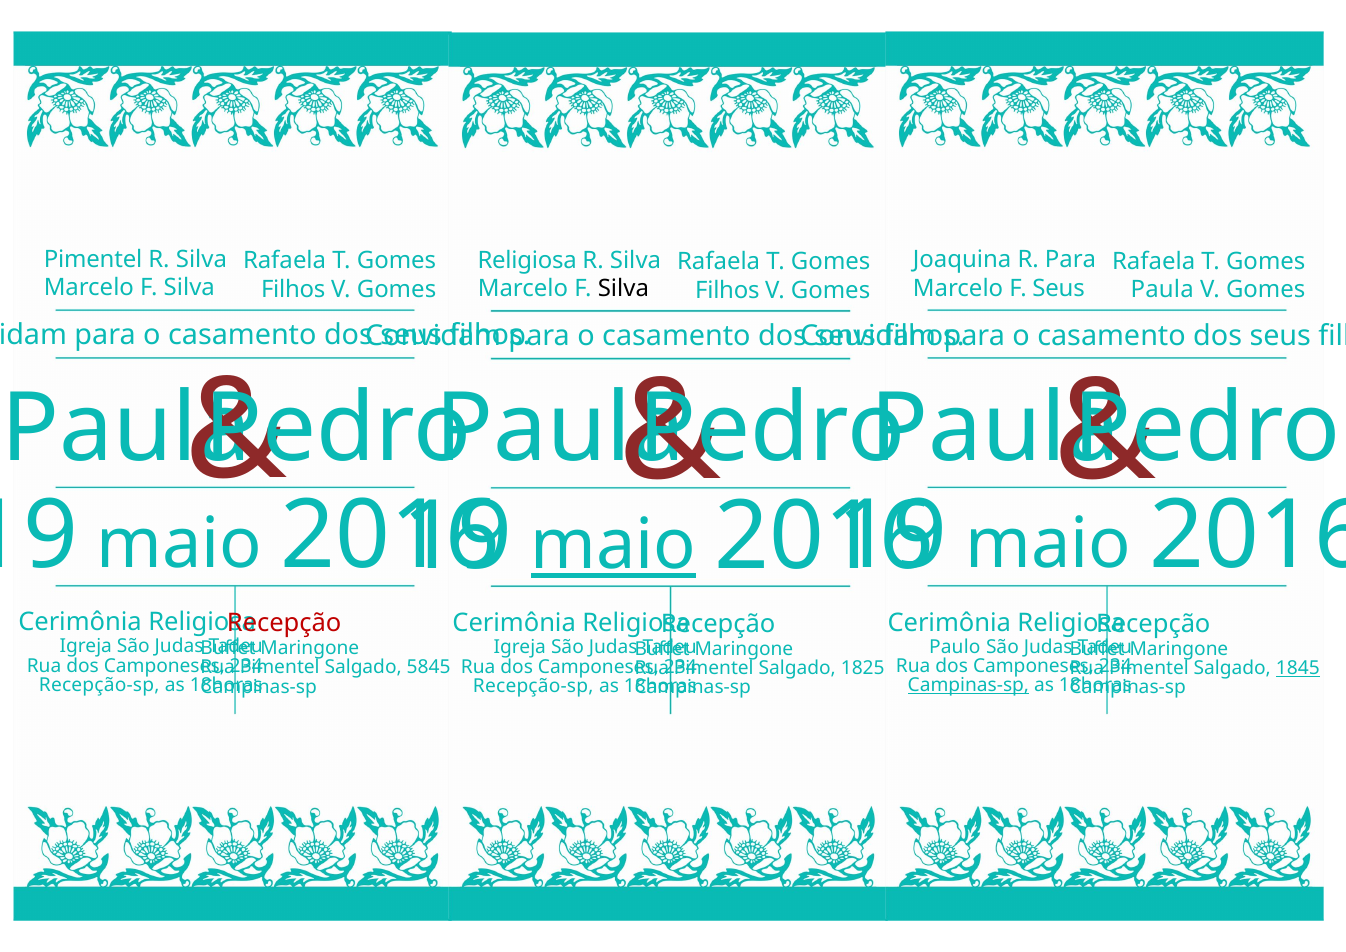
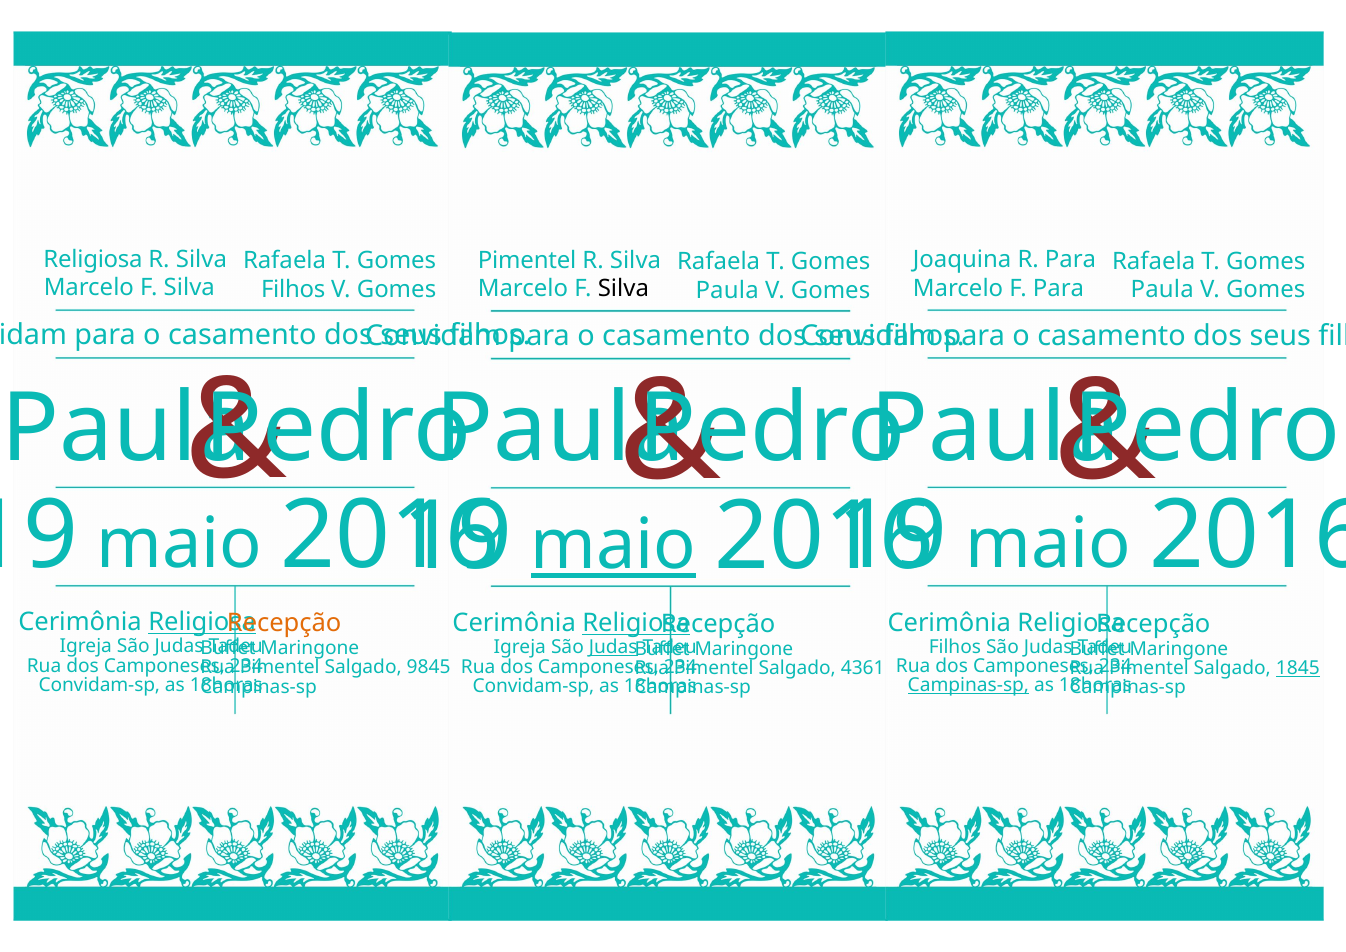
Pimentel: Pimentel -> Religiosa (93, 259)
Religiosa: Religiosa -> Pimentel (527, 260)
F Seus: Seus -> Para (1058, 288)
Filhos: Filhos -> Paula (727, 290)
Religiosa underline: none -> present (202, 622)
Recepção colour: red -> orange (284, 623)
Religiosa underline: none -> present (636, 623)
Paulo: Paulo -> Filhos (955, 647)
Judas underline: none -> present (613, 647)
5845: 5845 -> 9845 (429, 667)
1825: 1825 -> 4361 (863, 668)
Recepção-sp: Recepção-sp -> Convidam-sp (99, 685)
Recepção-sp: Recepção-sp -> Convidam-sp (533, 686)
